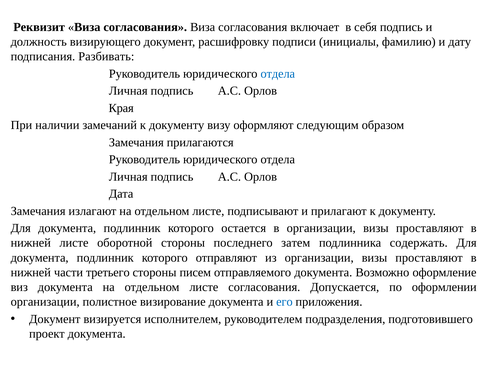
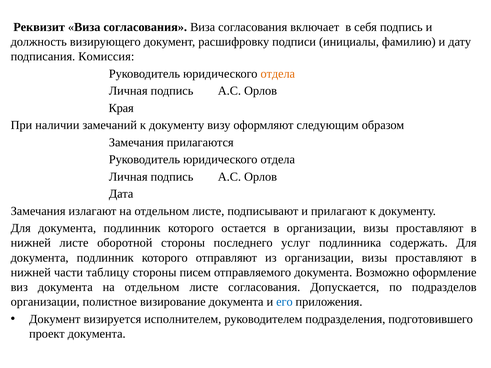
Разбивать: Разбивать -> Комиссия (106, 57)
отдела colour: blue -> orange (278, 74)
затем: затем -> услуг (296, 243)
третьего: третьего -> таблицу (108, 273)
оформлении: оформлении -> подразделов (444, 287)
